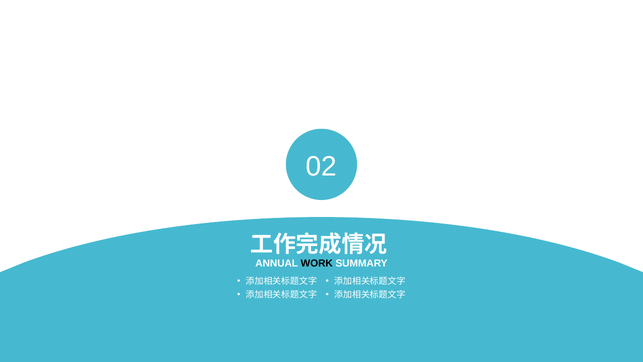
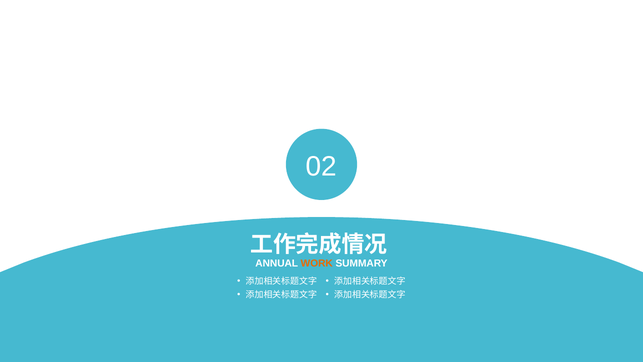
WORK colour: black -> orange (317, 263)
